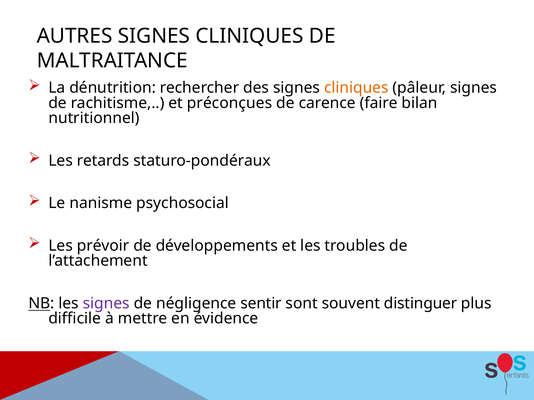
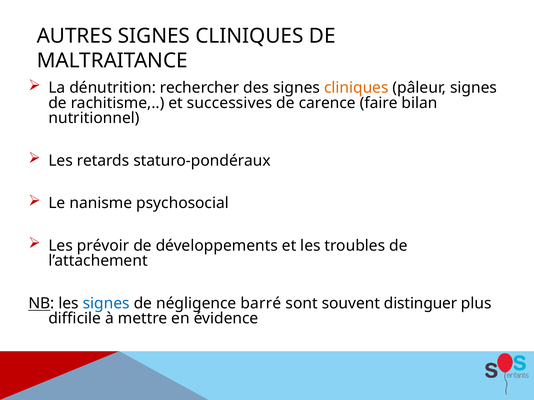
préconçues: préconçues -> successives (230, 103)
signes colour: purple -> blue (106, 304)
sentir: sentir -> barré (261, 304)
